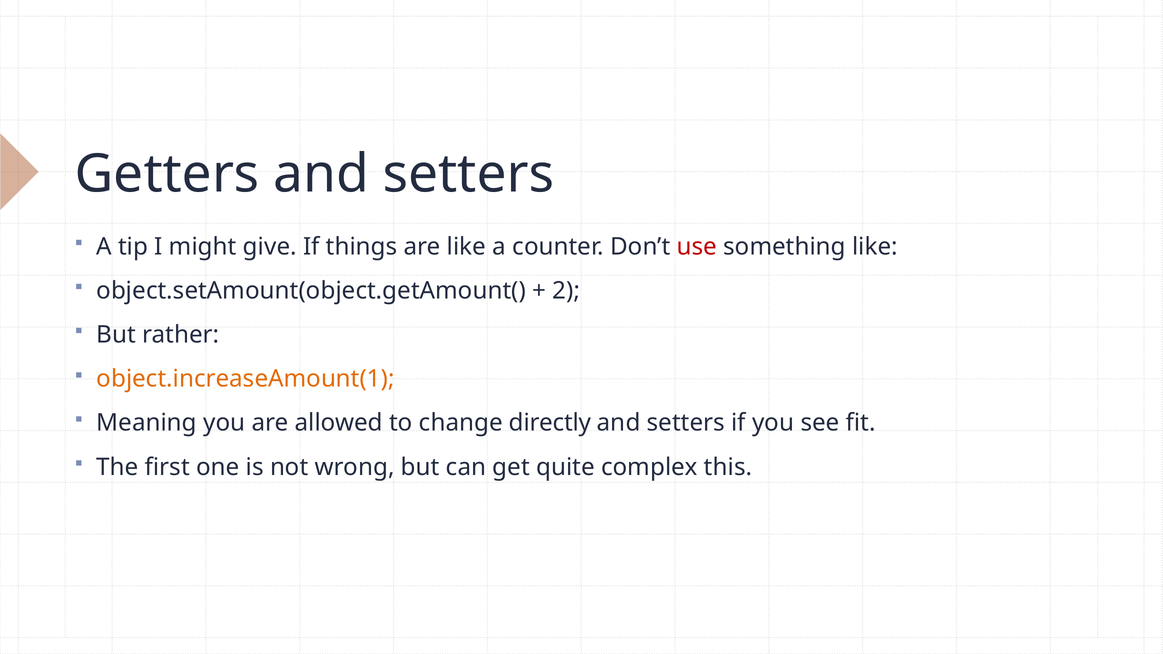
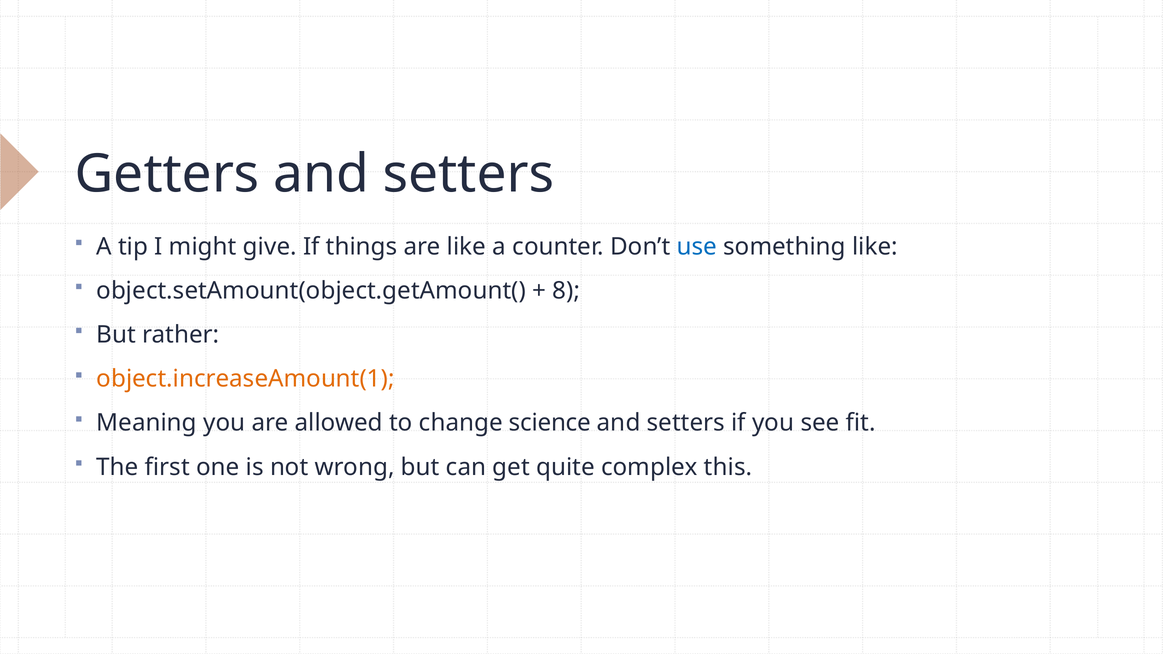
use colour: red -> blue (697, 247)
2: 2 -> 8 (566, 291)
directly: directly -> science (550, 423)
